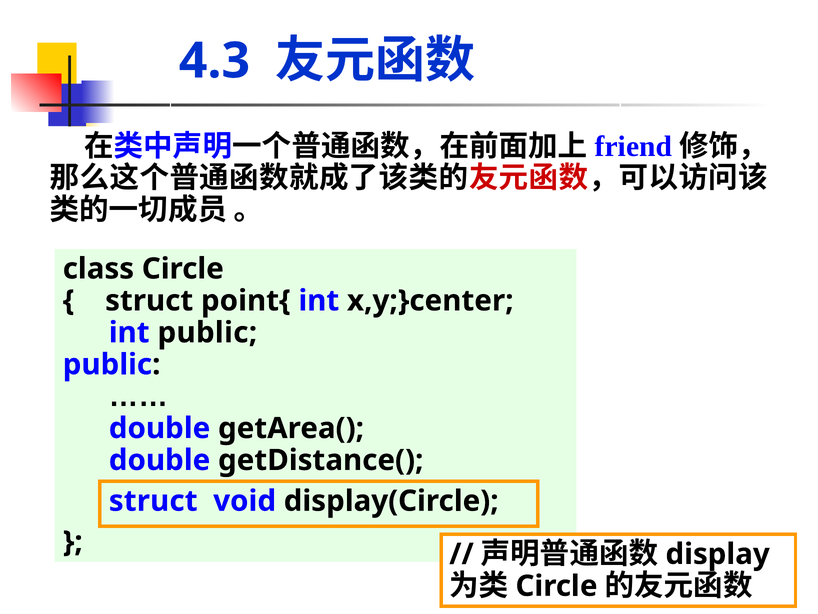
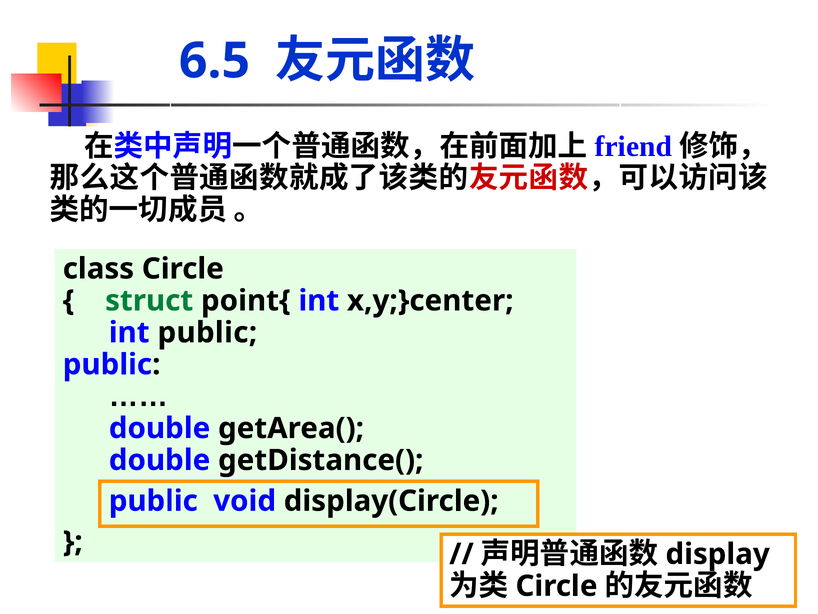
4.3: 4.3 -> 6.5 (214, 61)
struct colour: black -> green (149, 300)
struct: struct -> public (153, 501)
